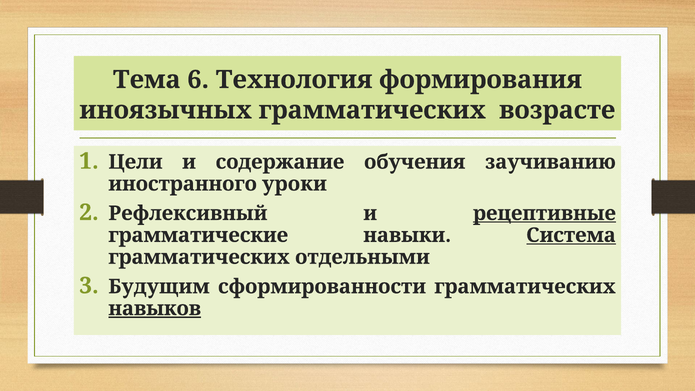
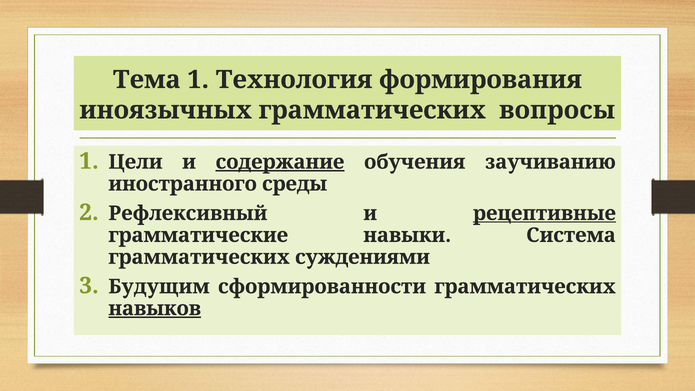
Тема 6: 6 -> 1 (198, 80)
возрасте: возрасте -> вопросы (557, 110)
содержание underline: none -> present (280, 162)
уроки: уроки -> среды (295, 184)
Система underline: present -> none (571, 235)
отдельными: отдельными -> суждениями (363, 257)
